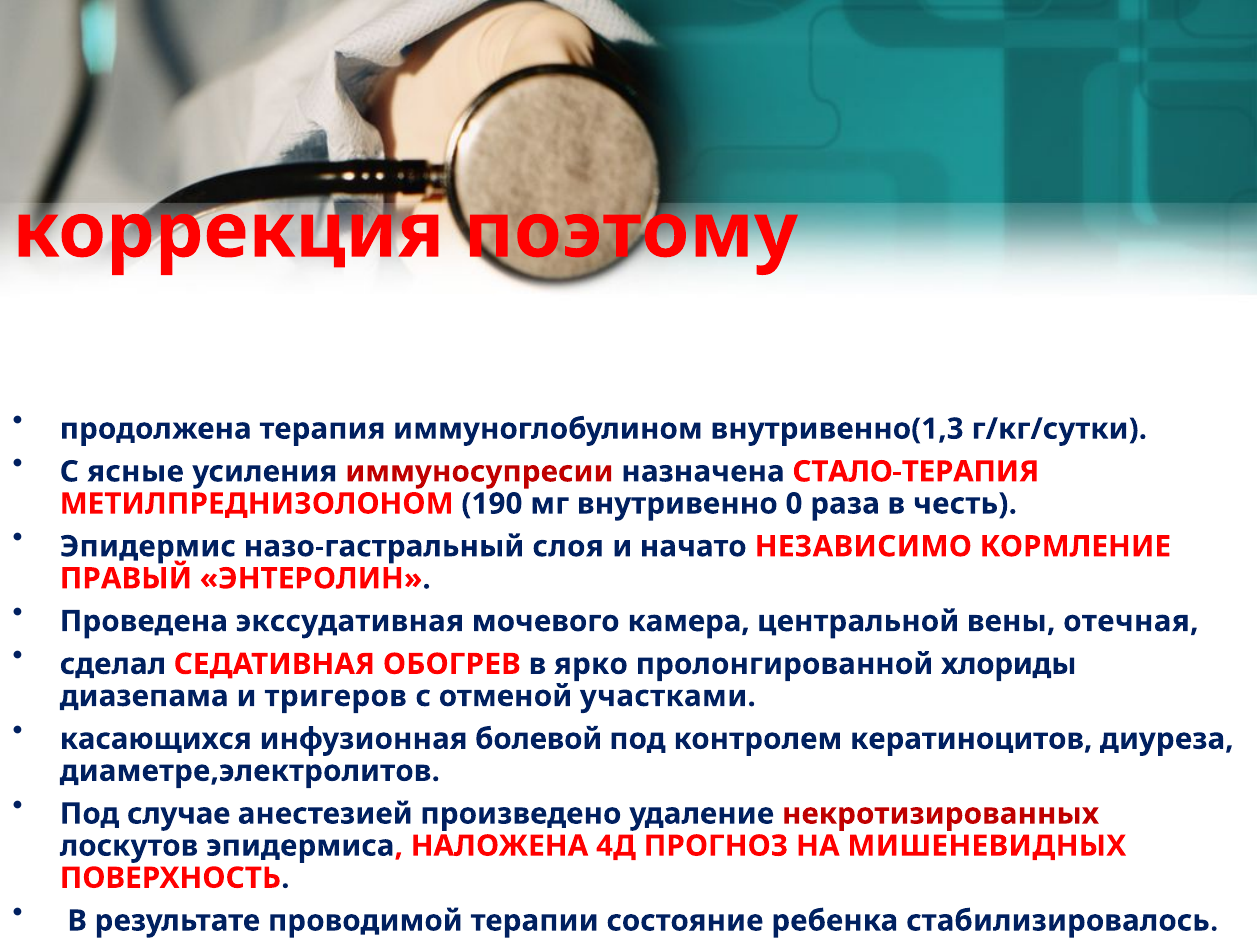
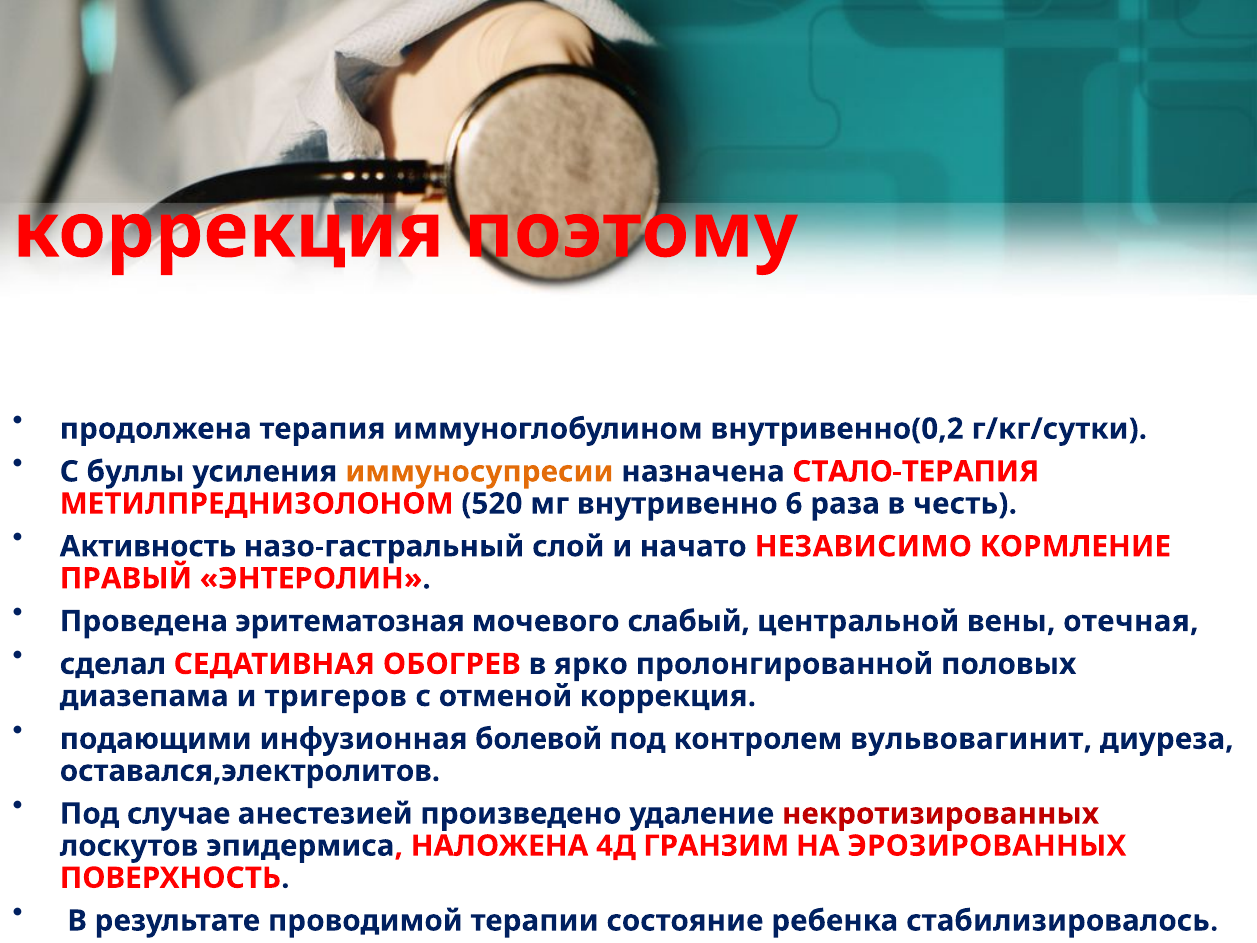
внутривенно(1,3: внутривенно(1,3 -> внутривенно(0,2 (837, 429)
ясные: ясные -> буллы (136, 472)
иммуносупресии colour: red -> orange (479, 472)
190: 190 -> 520 (492, 504)
0: 0 -> 6 (794, 504)
Эпидермис: Эпидермис -> Активность (148, 546)
слоя: слоя -> слой (568, 546)
экссудативная: экссудативная -> эритематозная (350, 621)
камера: камера -> слабый (689, 621)
хлориды: хлориды -> половых (1009, 664)
отменой участками: участками -> коррекция (668, 696)
касающихся: касающихся -> подающими (156, 739)
кератиноцитов: кератиноцитов -> вульвовагинит (971, 739)
диаметре,электролитов: диаметре,электролитов -> оставался,электролитов (250, 771)
ПРОГНОЗ: ПРОГНОЗ -> ГРАНЗИМ (716, 846)
МИШЕНЕВИДНЫХ: МИШЕНЕВИДНЫХ -> ЭРОЗИРОВАННЫХ (987, 846)
